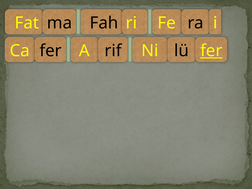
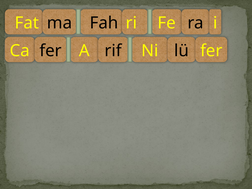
fer underline: present -> none (211, 51)
